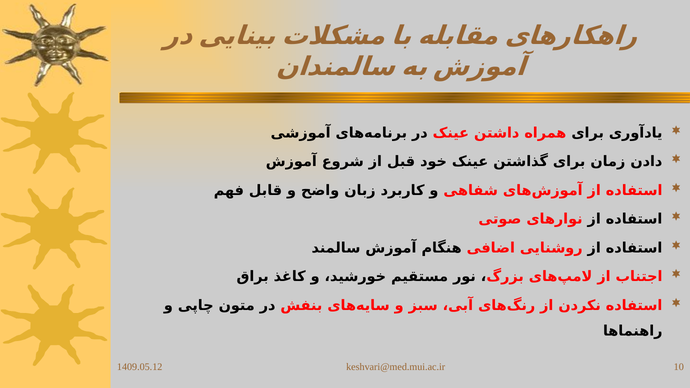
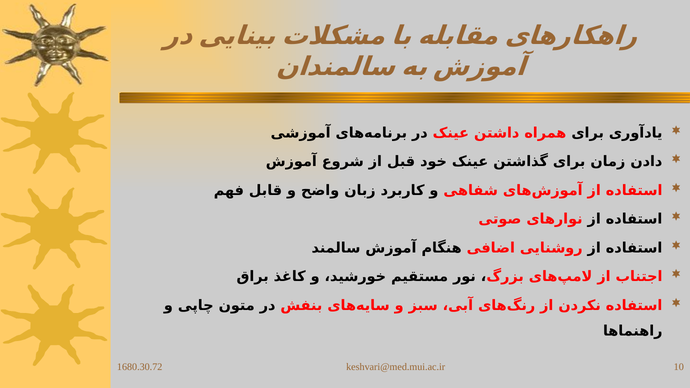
1409.05.12: 1409.05.12 -> 1680.30.72 (140, 367)
